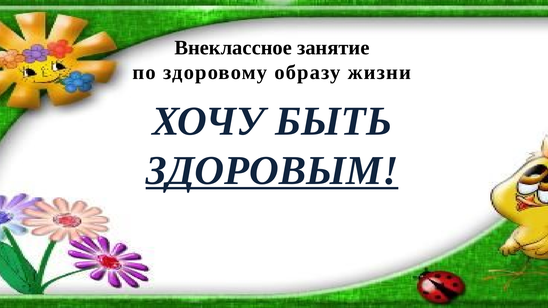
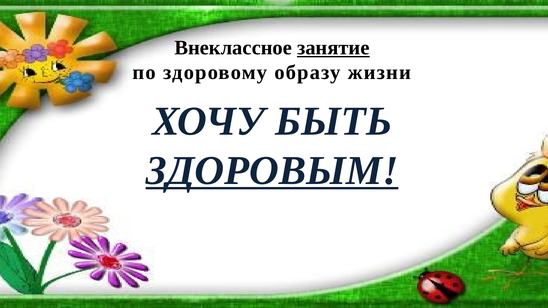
занятие underline: none -> present (333, 48)
